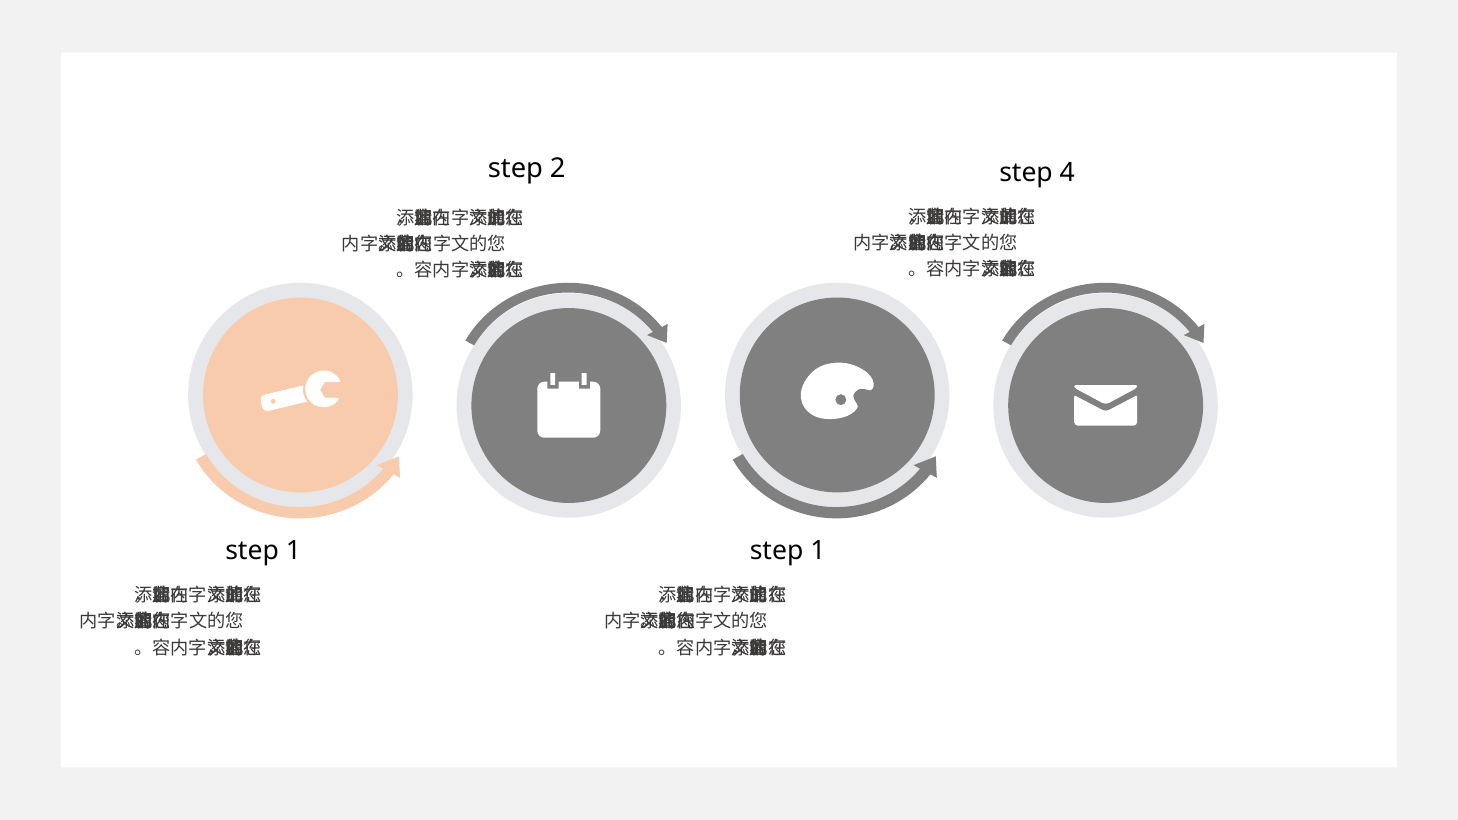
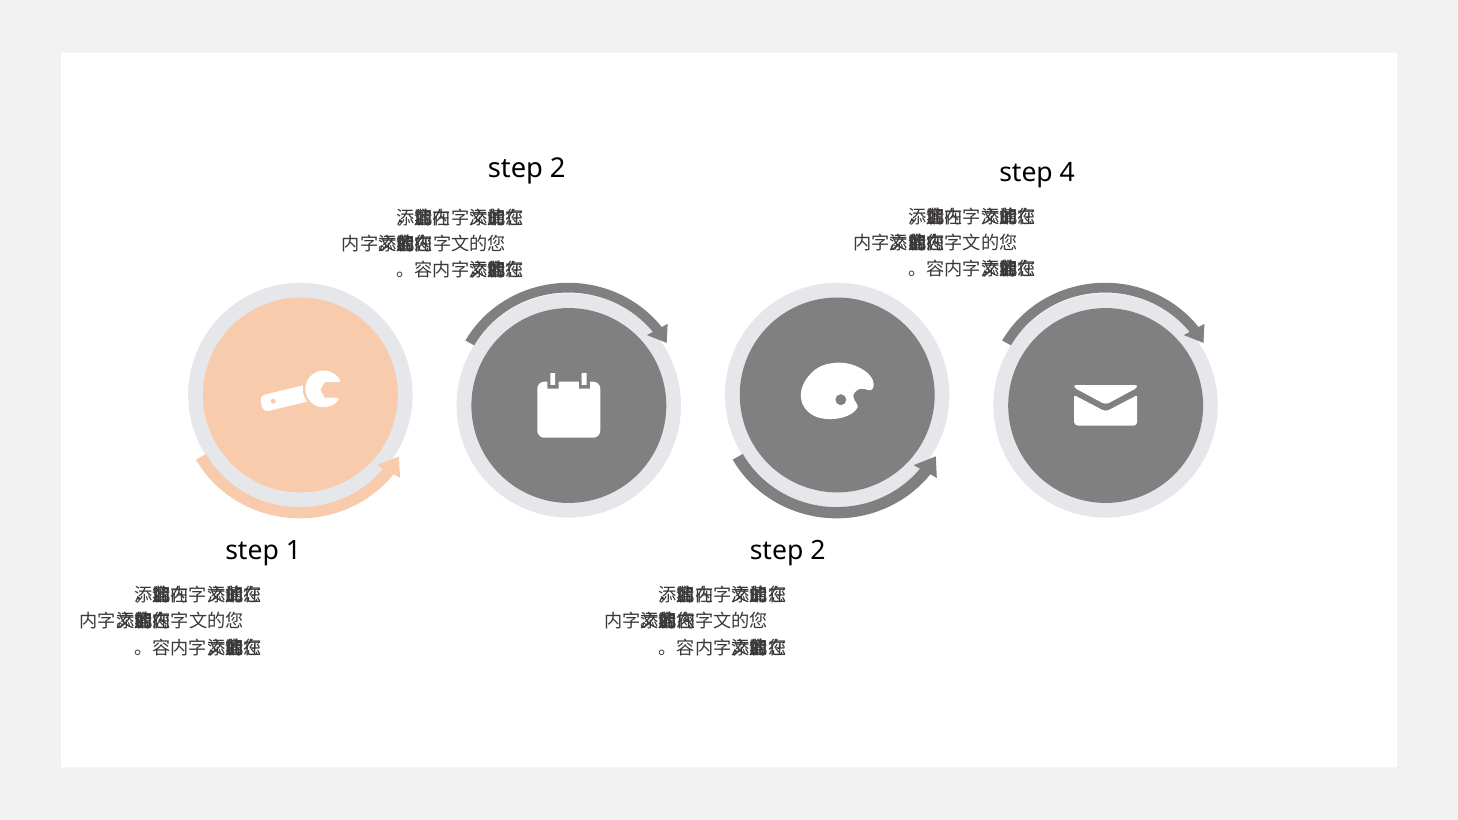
1: 1 -> 2 (818, 551)
